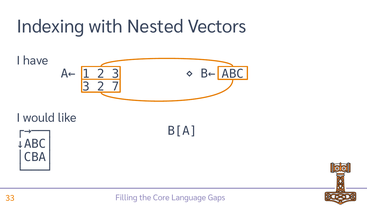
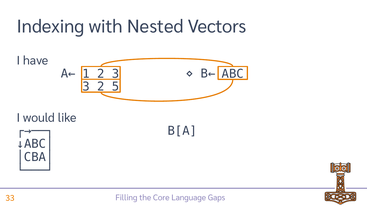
7: 7 -> 5 (116, 87)
